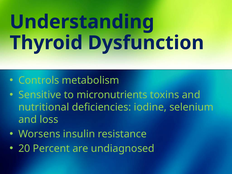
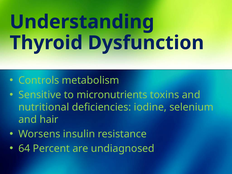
loss: loss -> hair (49, 120)
20: 20 -> 64 (24, 148)
